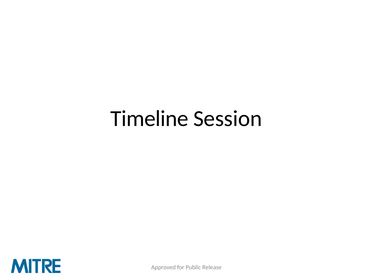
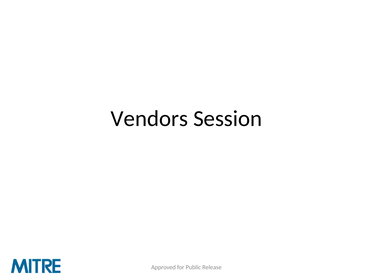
Timeline: Timeline -> Vendors (149, 118)
